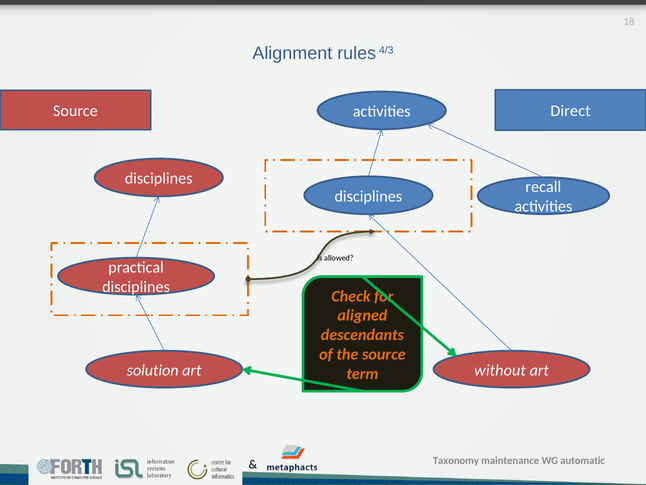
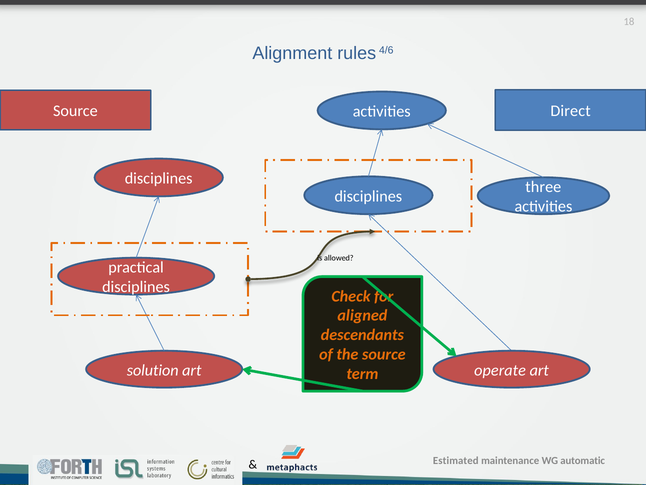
4/3: 4/3 -> 4/6 (386, 50)
recall: recall -> three (543, 187)
without: without -> operate (500, 370)
Taxonomy: Taxonomy -> Estimated (456, 460)
